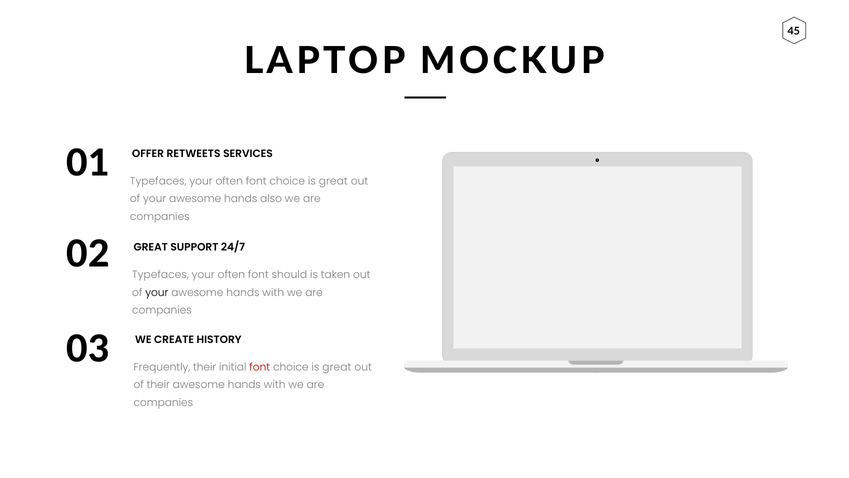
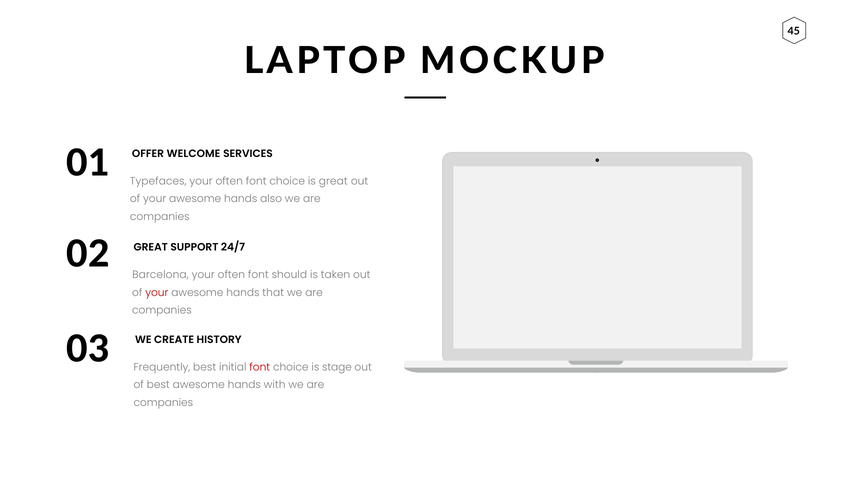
RETWEETS: RETWEETS -> WELCOME (194, 154)
Typefaces: Typefaces -> Barcelona (160, 274)
your colour: black -> red (157, 292)
with: with -> that (273, 292)
Frequently their: their -> best (205, 367)
great: great -> stage (337, 367)
of their: their -> best (158, 385)
